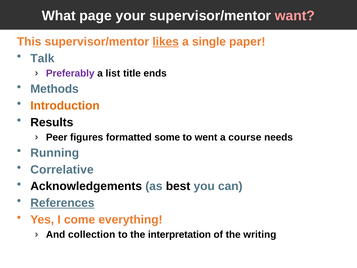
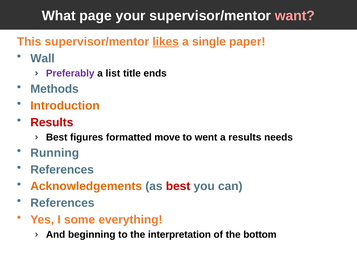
Talk: Talk -> Wall (42, 58)
Results colour: black -> red (52, 122)
Peer: Peer -> Best (57, 137)
some: some -> move (167, 137)
a course: course -> results (245, 137)
Correlative: Correlative -> References (62, 169)
Acknowledgements colour: black -> orange (86, 186)
best colour: black -> red (178, 186)
References underline: present -> none (62, 203)
come: come -> some (80, 219)
collection: collection -> beginning (92, 234)
writing: writing -> bottom (260, 234)
